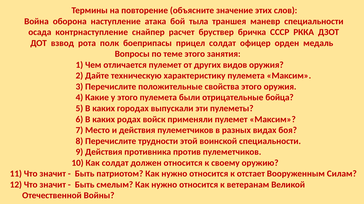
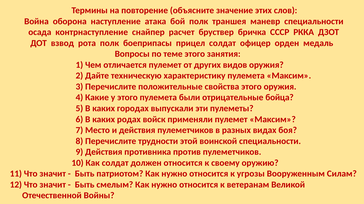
бой тыла: тыла -> полк (199, 21)
отстает: отстает -> угрозы (251, 174)
